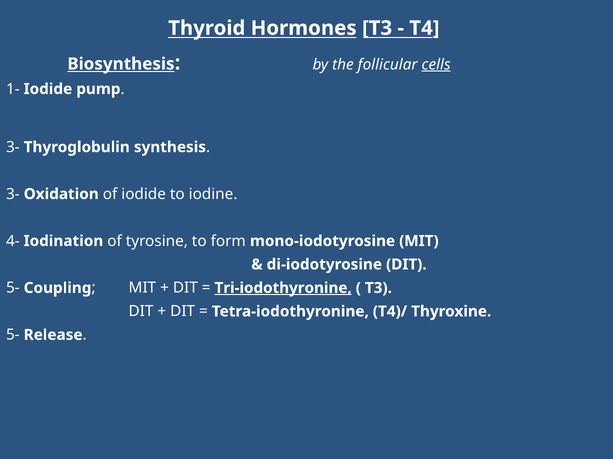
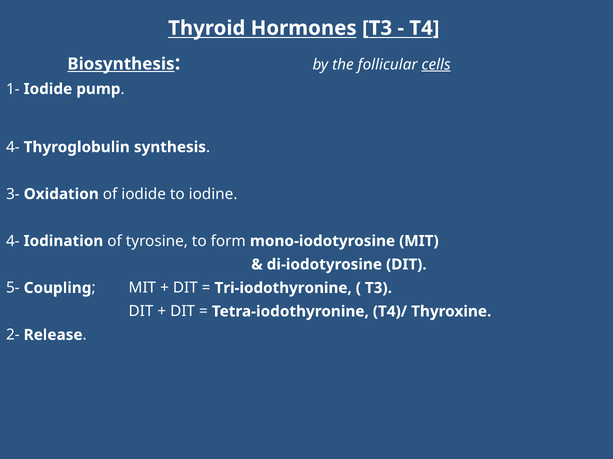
3-: 3- -> 4- (13, 147)
Tri-iodothyronine underline: present -> none (283, 288)
5-: 5- -> 2- (13, 335)
